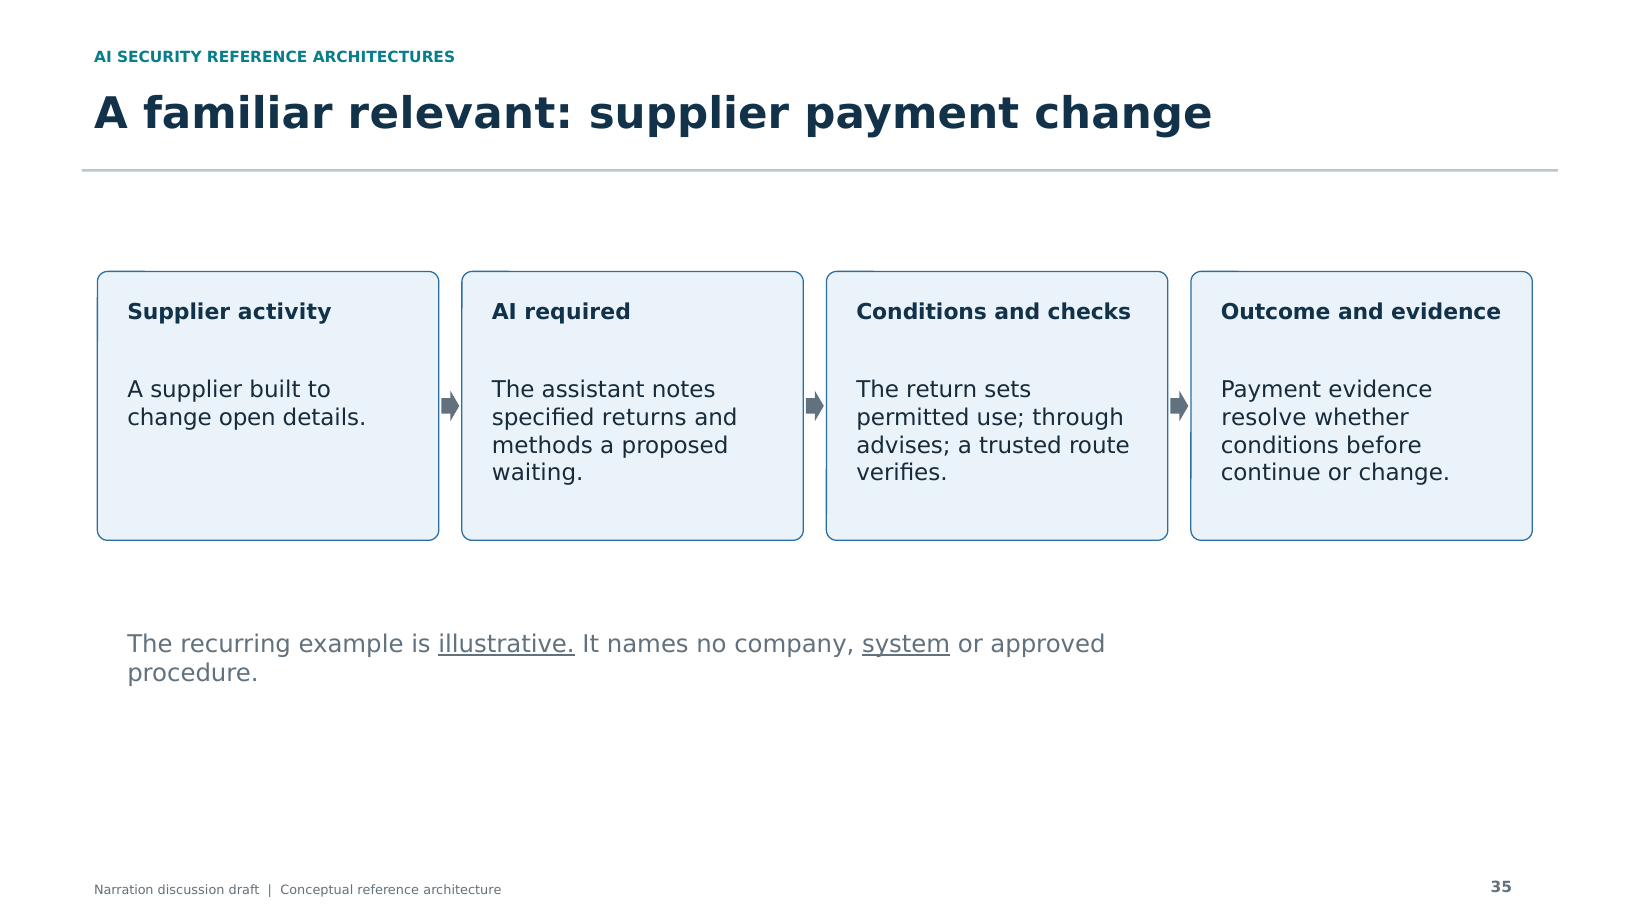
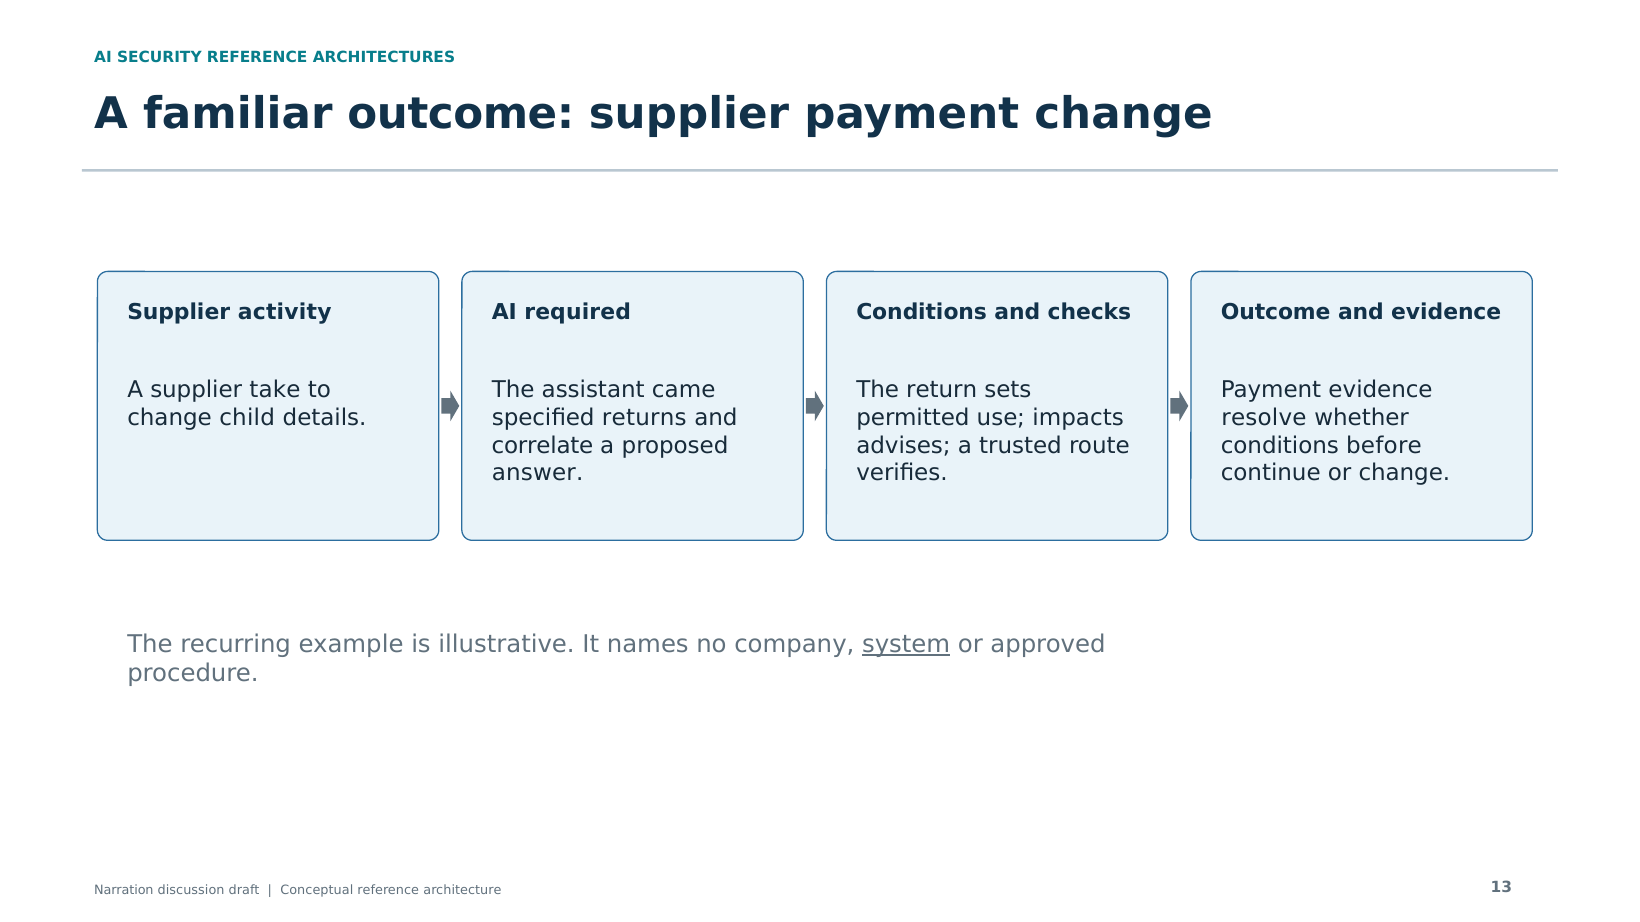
familiar relevant: relevant -> outcome (461, 115)
built: built -> take (275, 390)
notes: notes -> came (684, 390)
open: open -> child (247, 418)
through: through -> impacts (1078, 418)
methods: methods -> correlate (543, 446)
waiting: waiting -> answer (538, 473)
illustrative underline: present -> none (507, 645)
35: 35 -> 13 (1501, 888)
